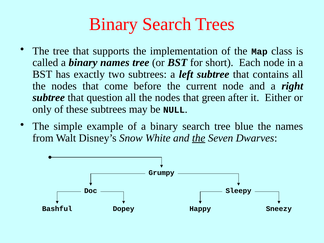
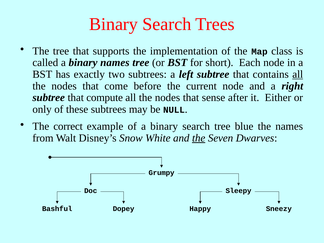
all underline: none -> present (298, 74)
question: question -> compute (105, 98)
green: green -> sense (214, 98)
simple: simple -> correct (68, 126)
